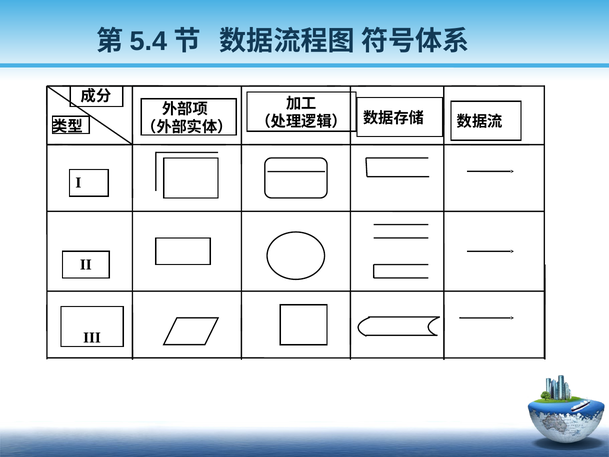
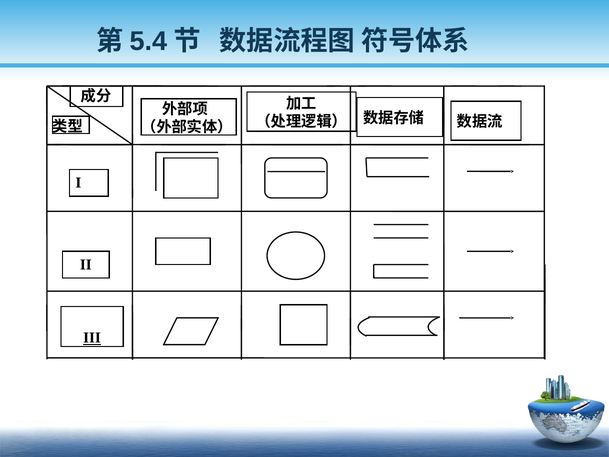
III underline: none -> present (92, 338)
